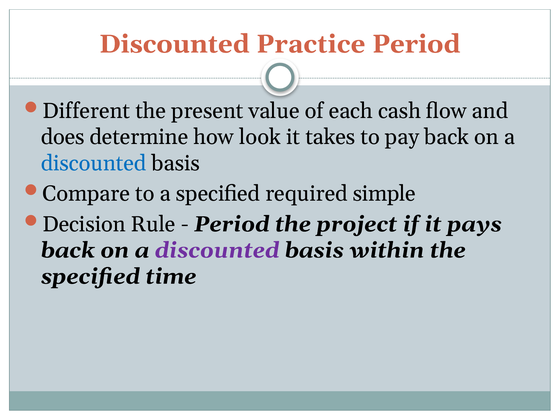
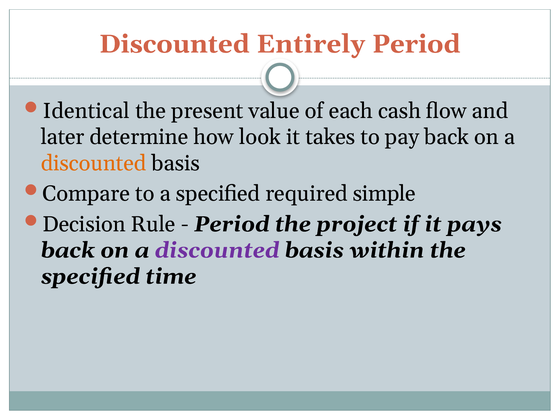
Practice: Practice -> Entirely (311, 44)
Different: Different -> Identical (86, 111)
does: does -> later (63, 137)
discounted colour: blue -> orange (94, 163)
